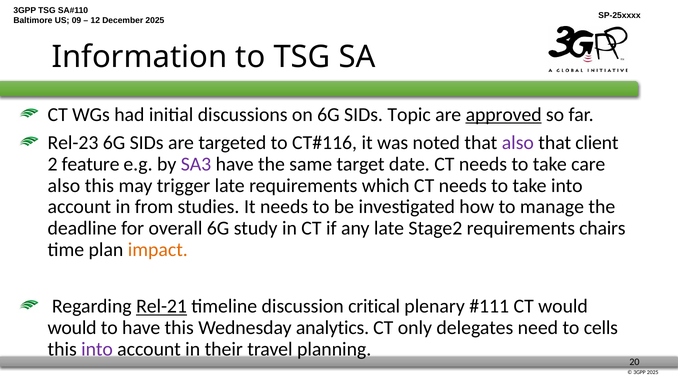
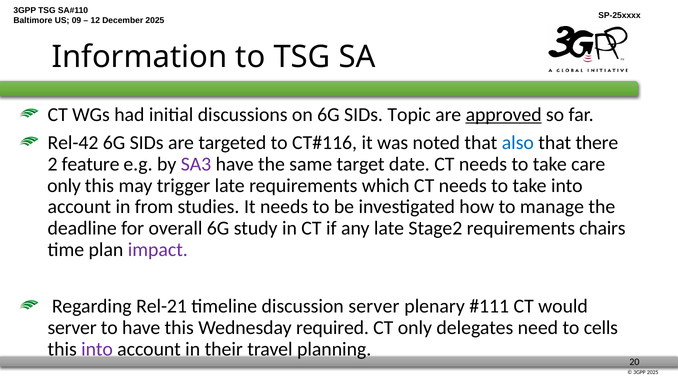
Rel-23: Rel-23 -> Rel-42 (73, 143)
also colour: purple -> blue (518, 143)
client: client -> there (597, 143)
also: also -> only (64, 186)
impact colour: orange -> purple (158, 250)
Rel-21 underline: present -> none (162, 307)
discussion critical: critical -> server (374, 307)
would: would -> server (72, 328)
analytics: analytics -> required (332, 328)
